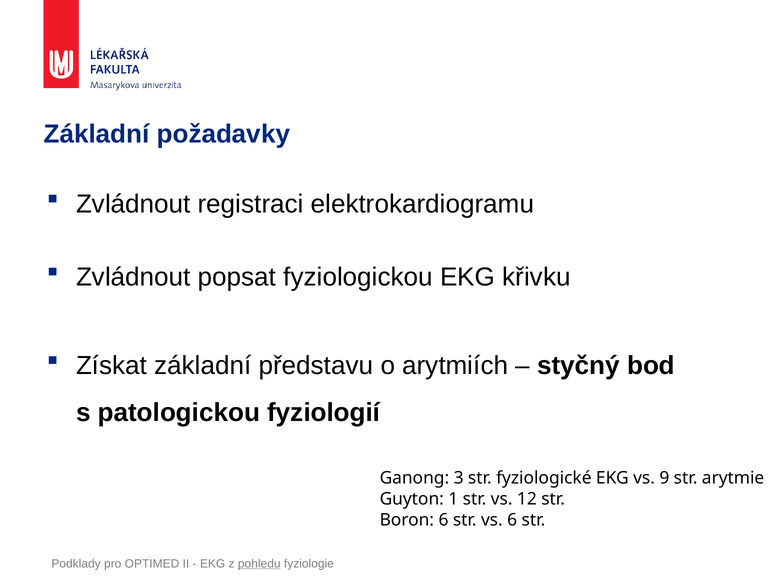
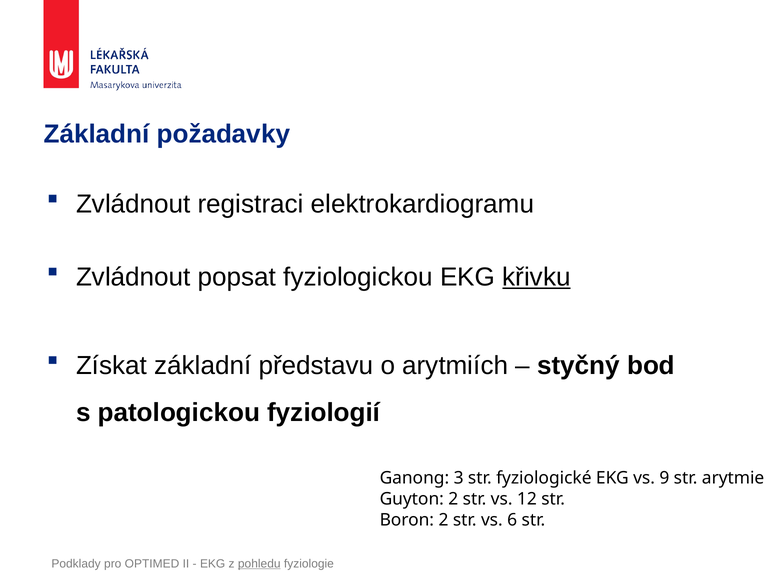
křivku underline: none -> present (536, 277)
Guyton 1: 1 -> 2 (453, 499)
Boron 6: 6 -> 2 (444, 520)
